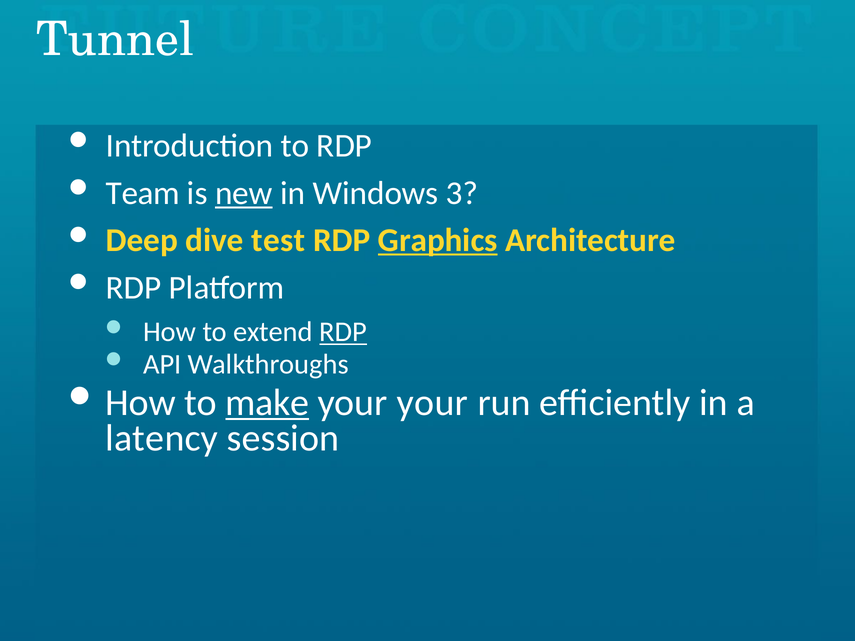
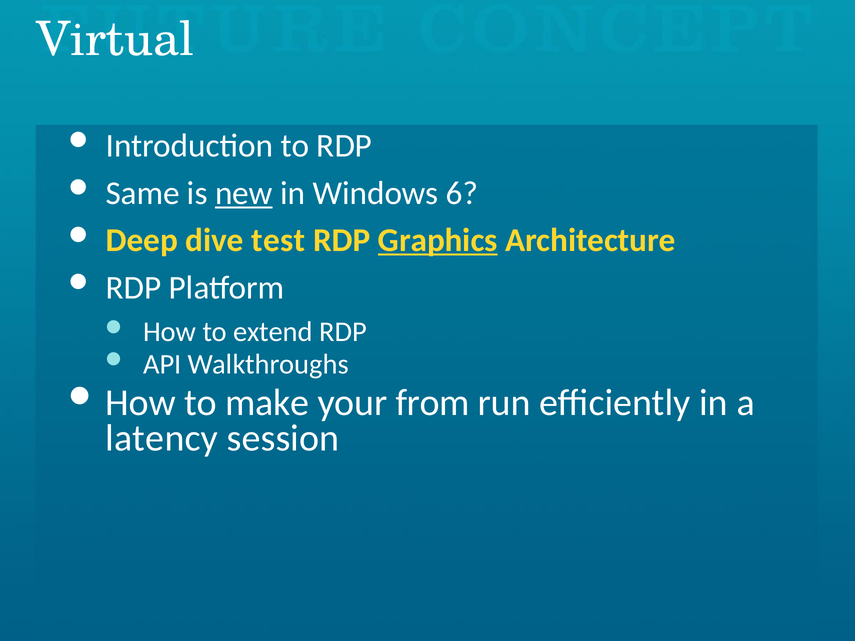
Tunnel: Tunnel -> Virtual (115, 40)
Team: Team -> Same (143, 193)
3: 3 -> 6 (462, 193)
RDP underline: present -> none (343, 332)
make underline: present -> none (267, 403)
your your: your -> from (433, 403)
